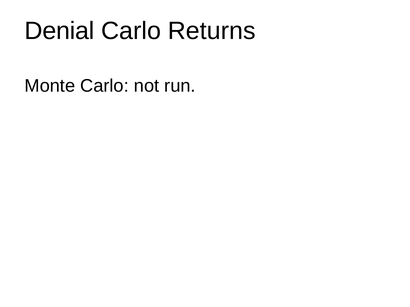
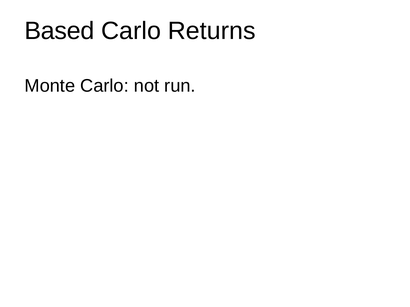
Denial: Denial -> Based (59, 31)
